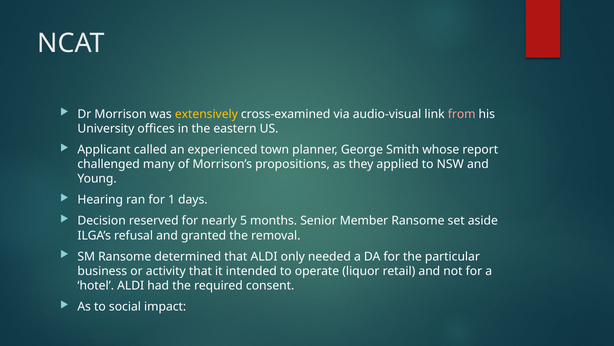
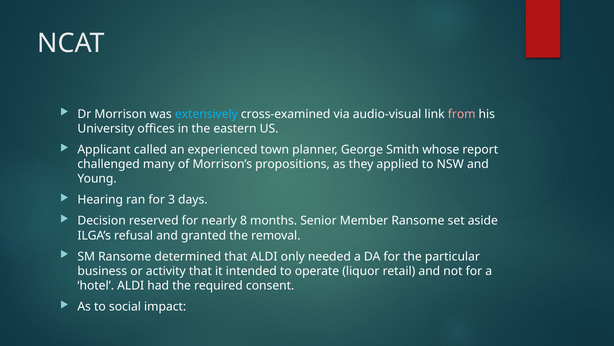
extensively colour: yellow -> light blue (206, 114)
1: 1 -> 3 (172, 200)
5: 5 -> 8 (243, 220)
